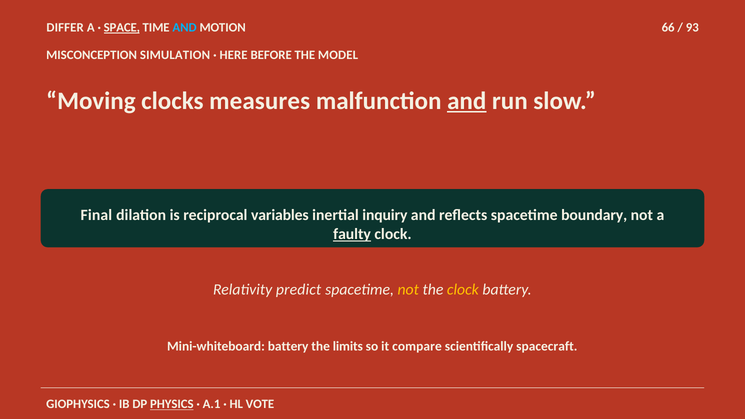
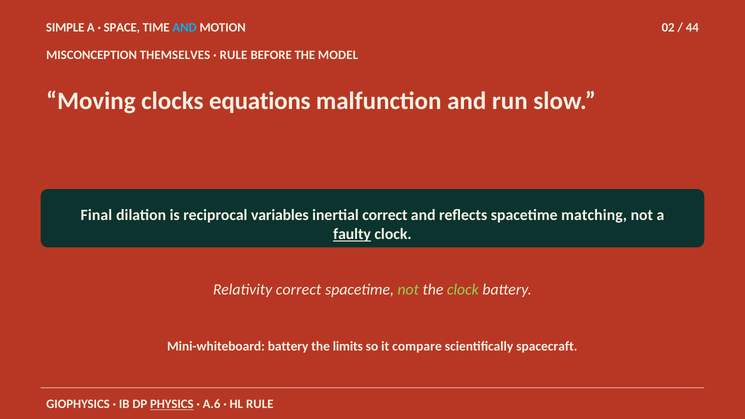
DIFFER: DIFFER -> SIMPLE (65, 28)
SPACE underline: present -> none (122, 28)
66: 66 -> 02 (668, 28)
93: 93 -> 44 (692, 28)
SIMULATION: SIMULATION -> THEMSELVES (175, 55)
HERE: HERE -> RULE (234, 55)
measures: measures -> equations (260, 101)
and underline: present -> none (467, 101)
inertial inquiry: inquiry -> correct (385, 215)
boundary: boundary -> matching (594, 215)
Relativity predict: predict -> correct (299, 290)
not colour: yellow -> light green (408, 290)
clock colour: yellow -> light green (463, 290)
A.1: A.1 -> A.6 (212, 404)
HL VOTE: VOTE -> RULE (260, 404)
